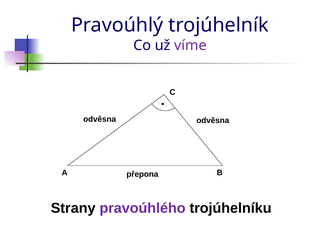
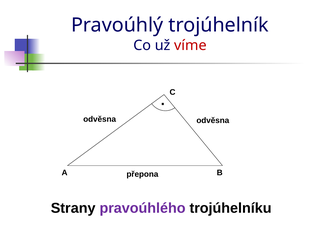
víme colour: purple -> red (190, 45)
